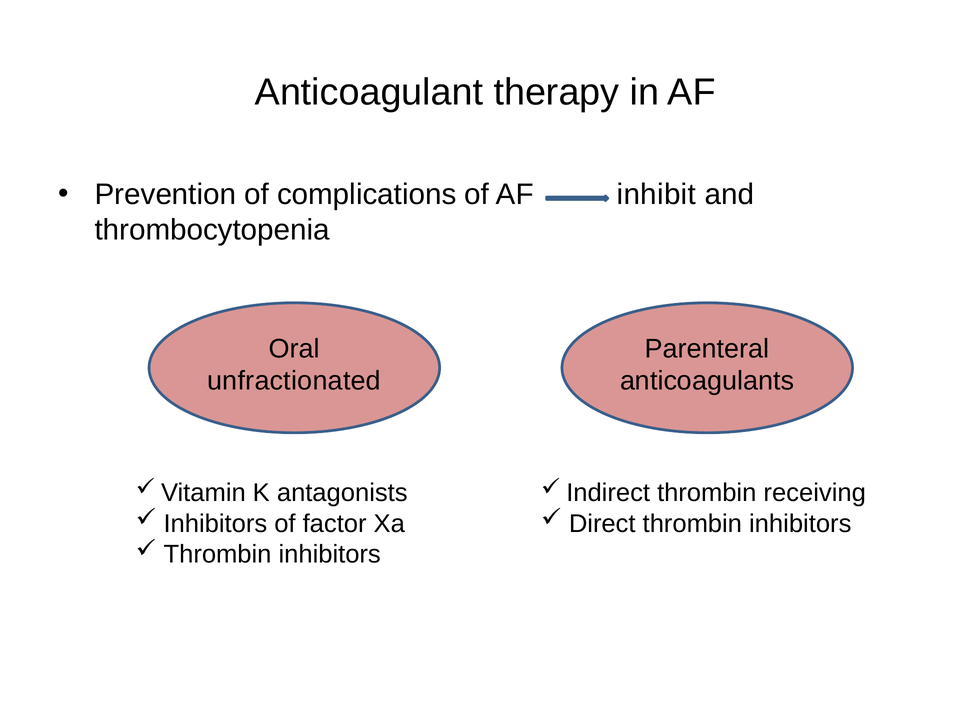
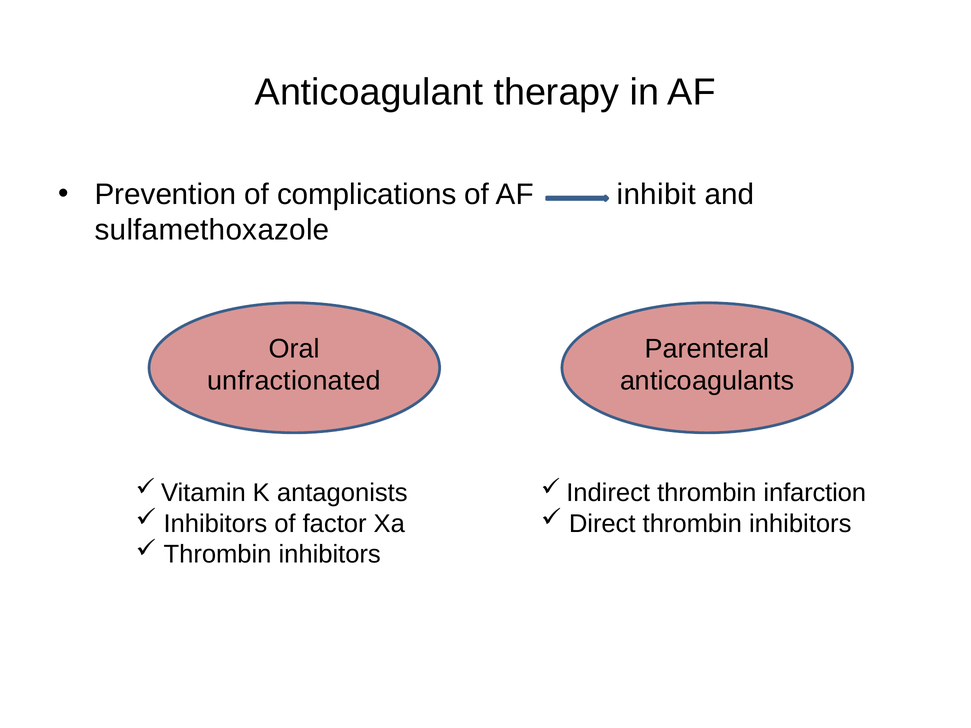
thrombocytopenia: thrombocytopenia -> sulfamethoxazole (212, 230)
receiving: receiving -> infarction (815, 493)
